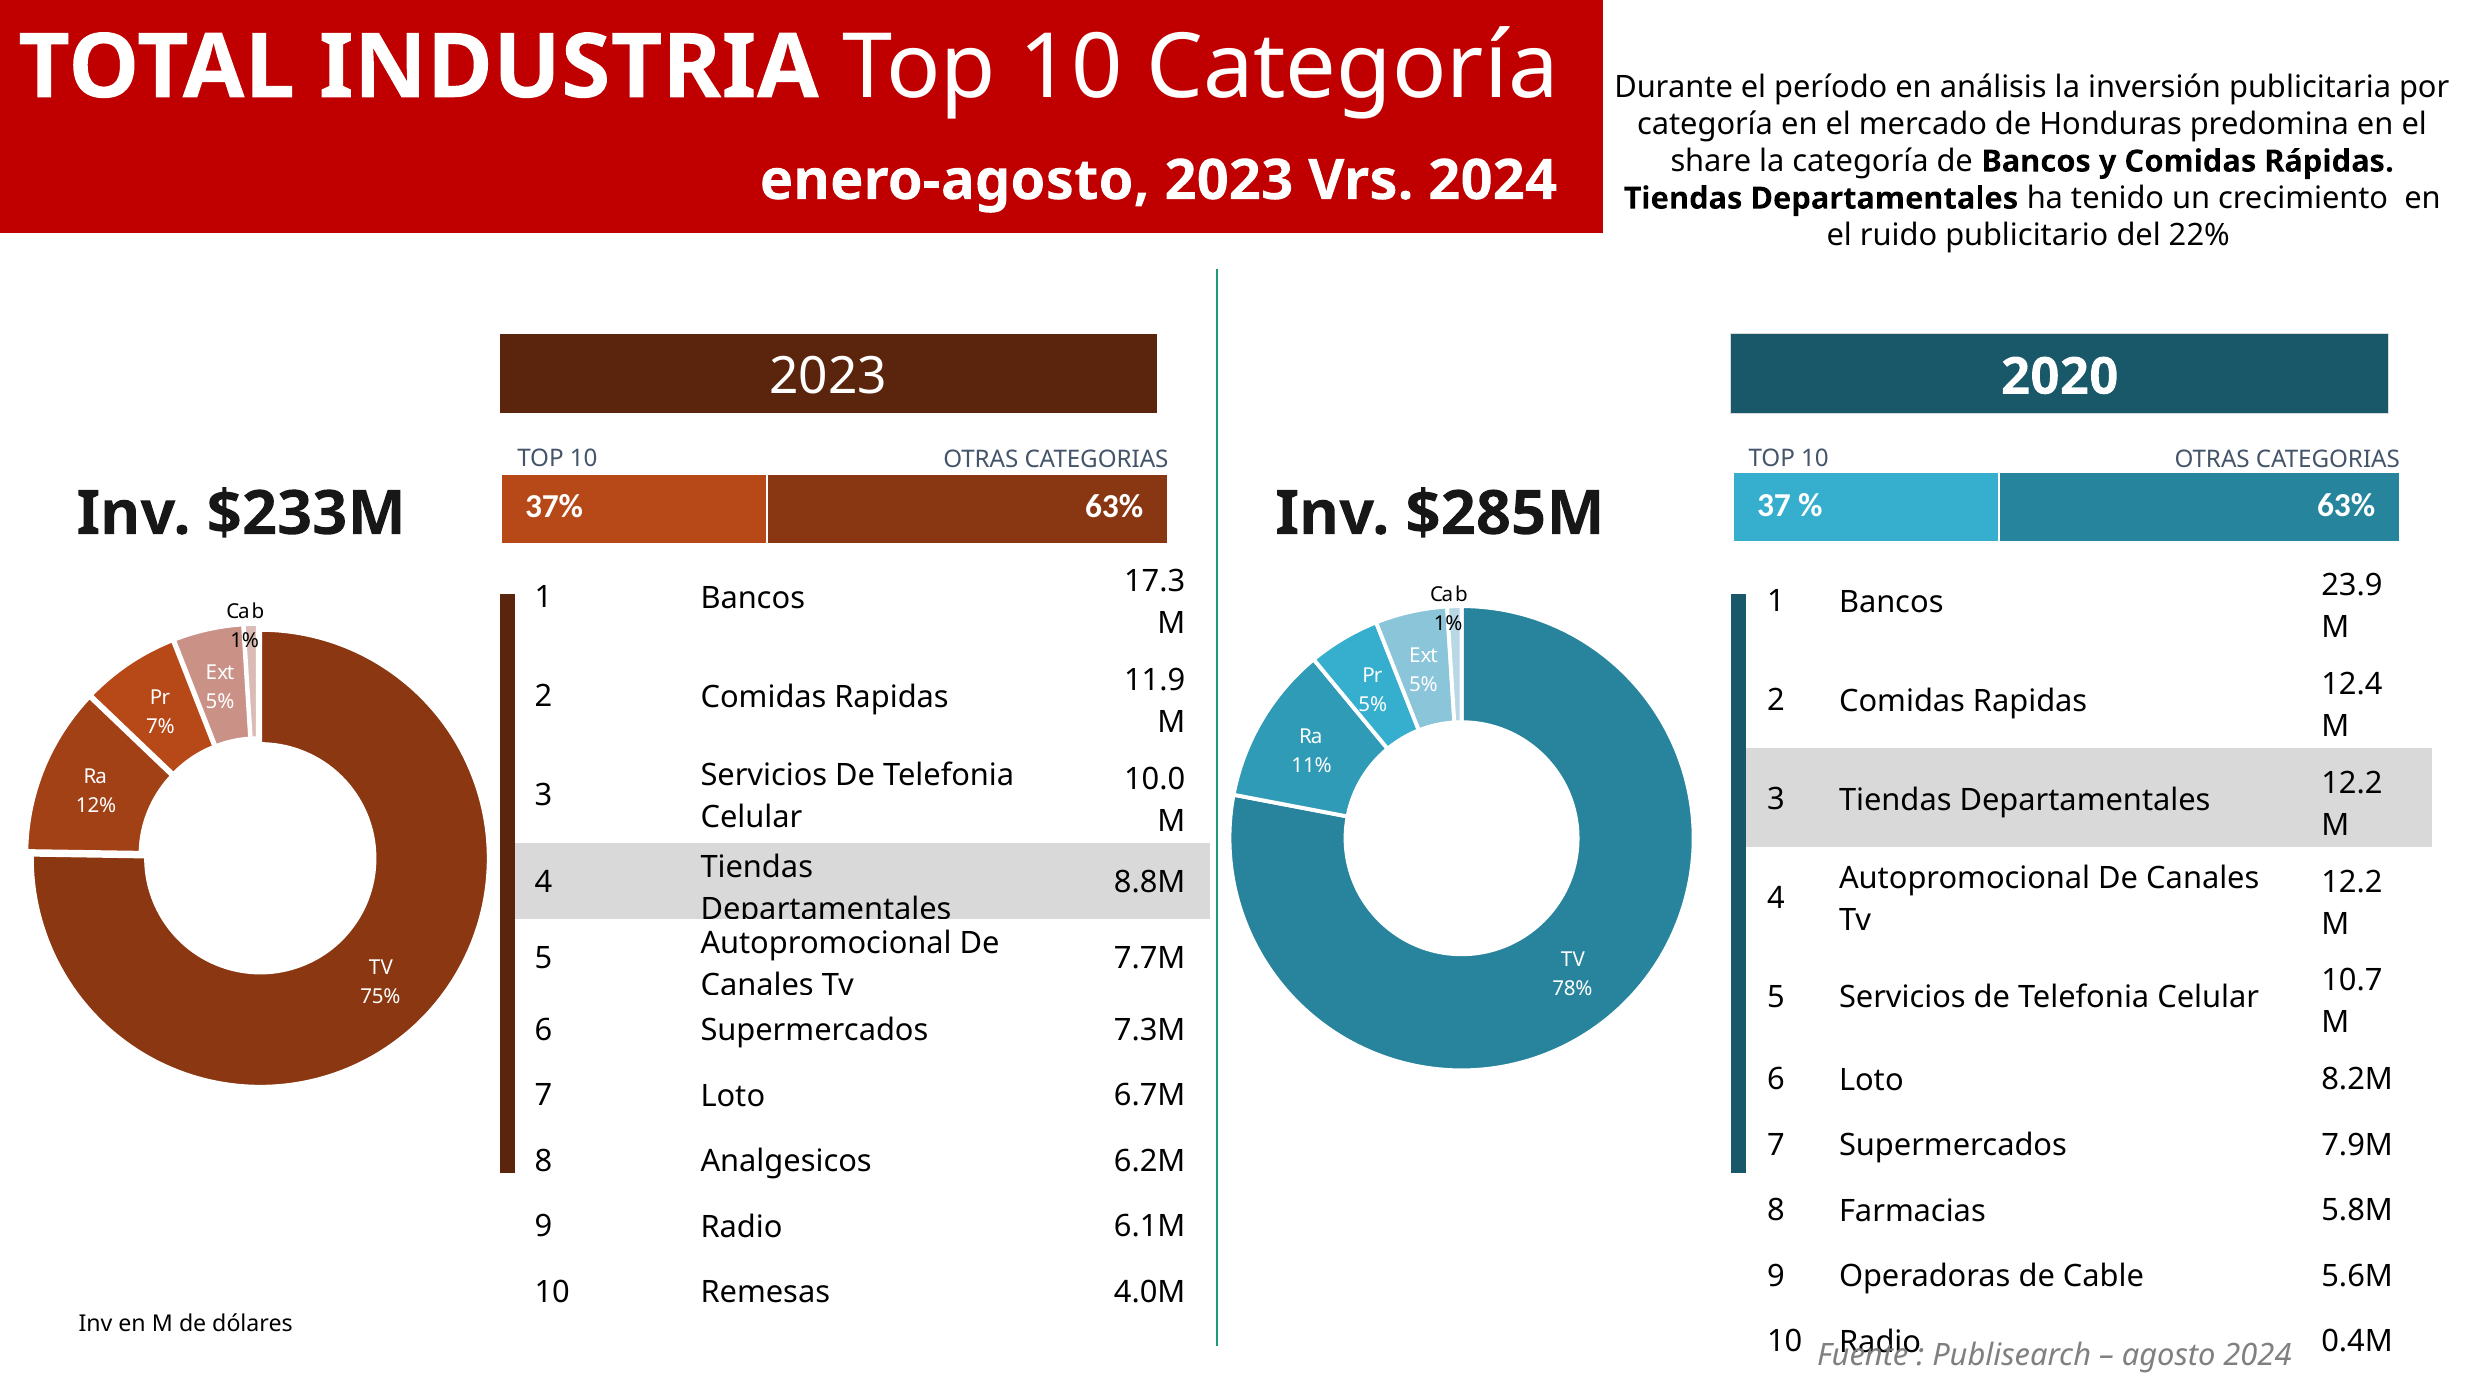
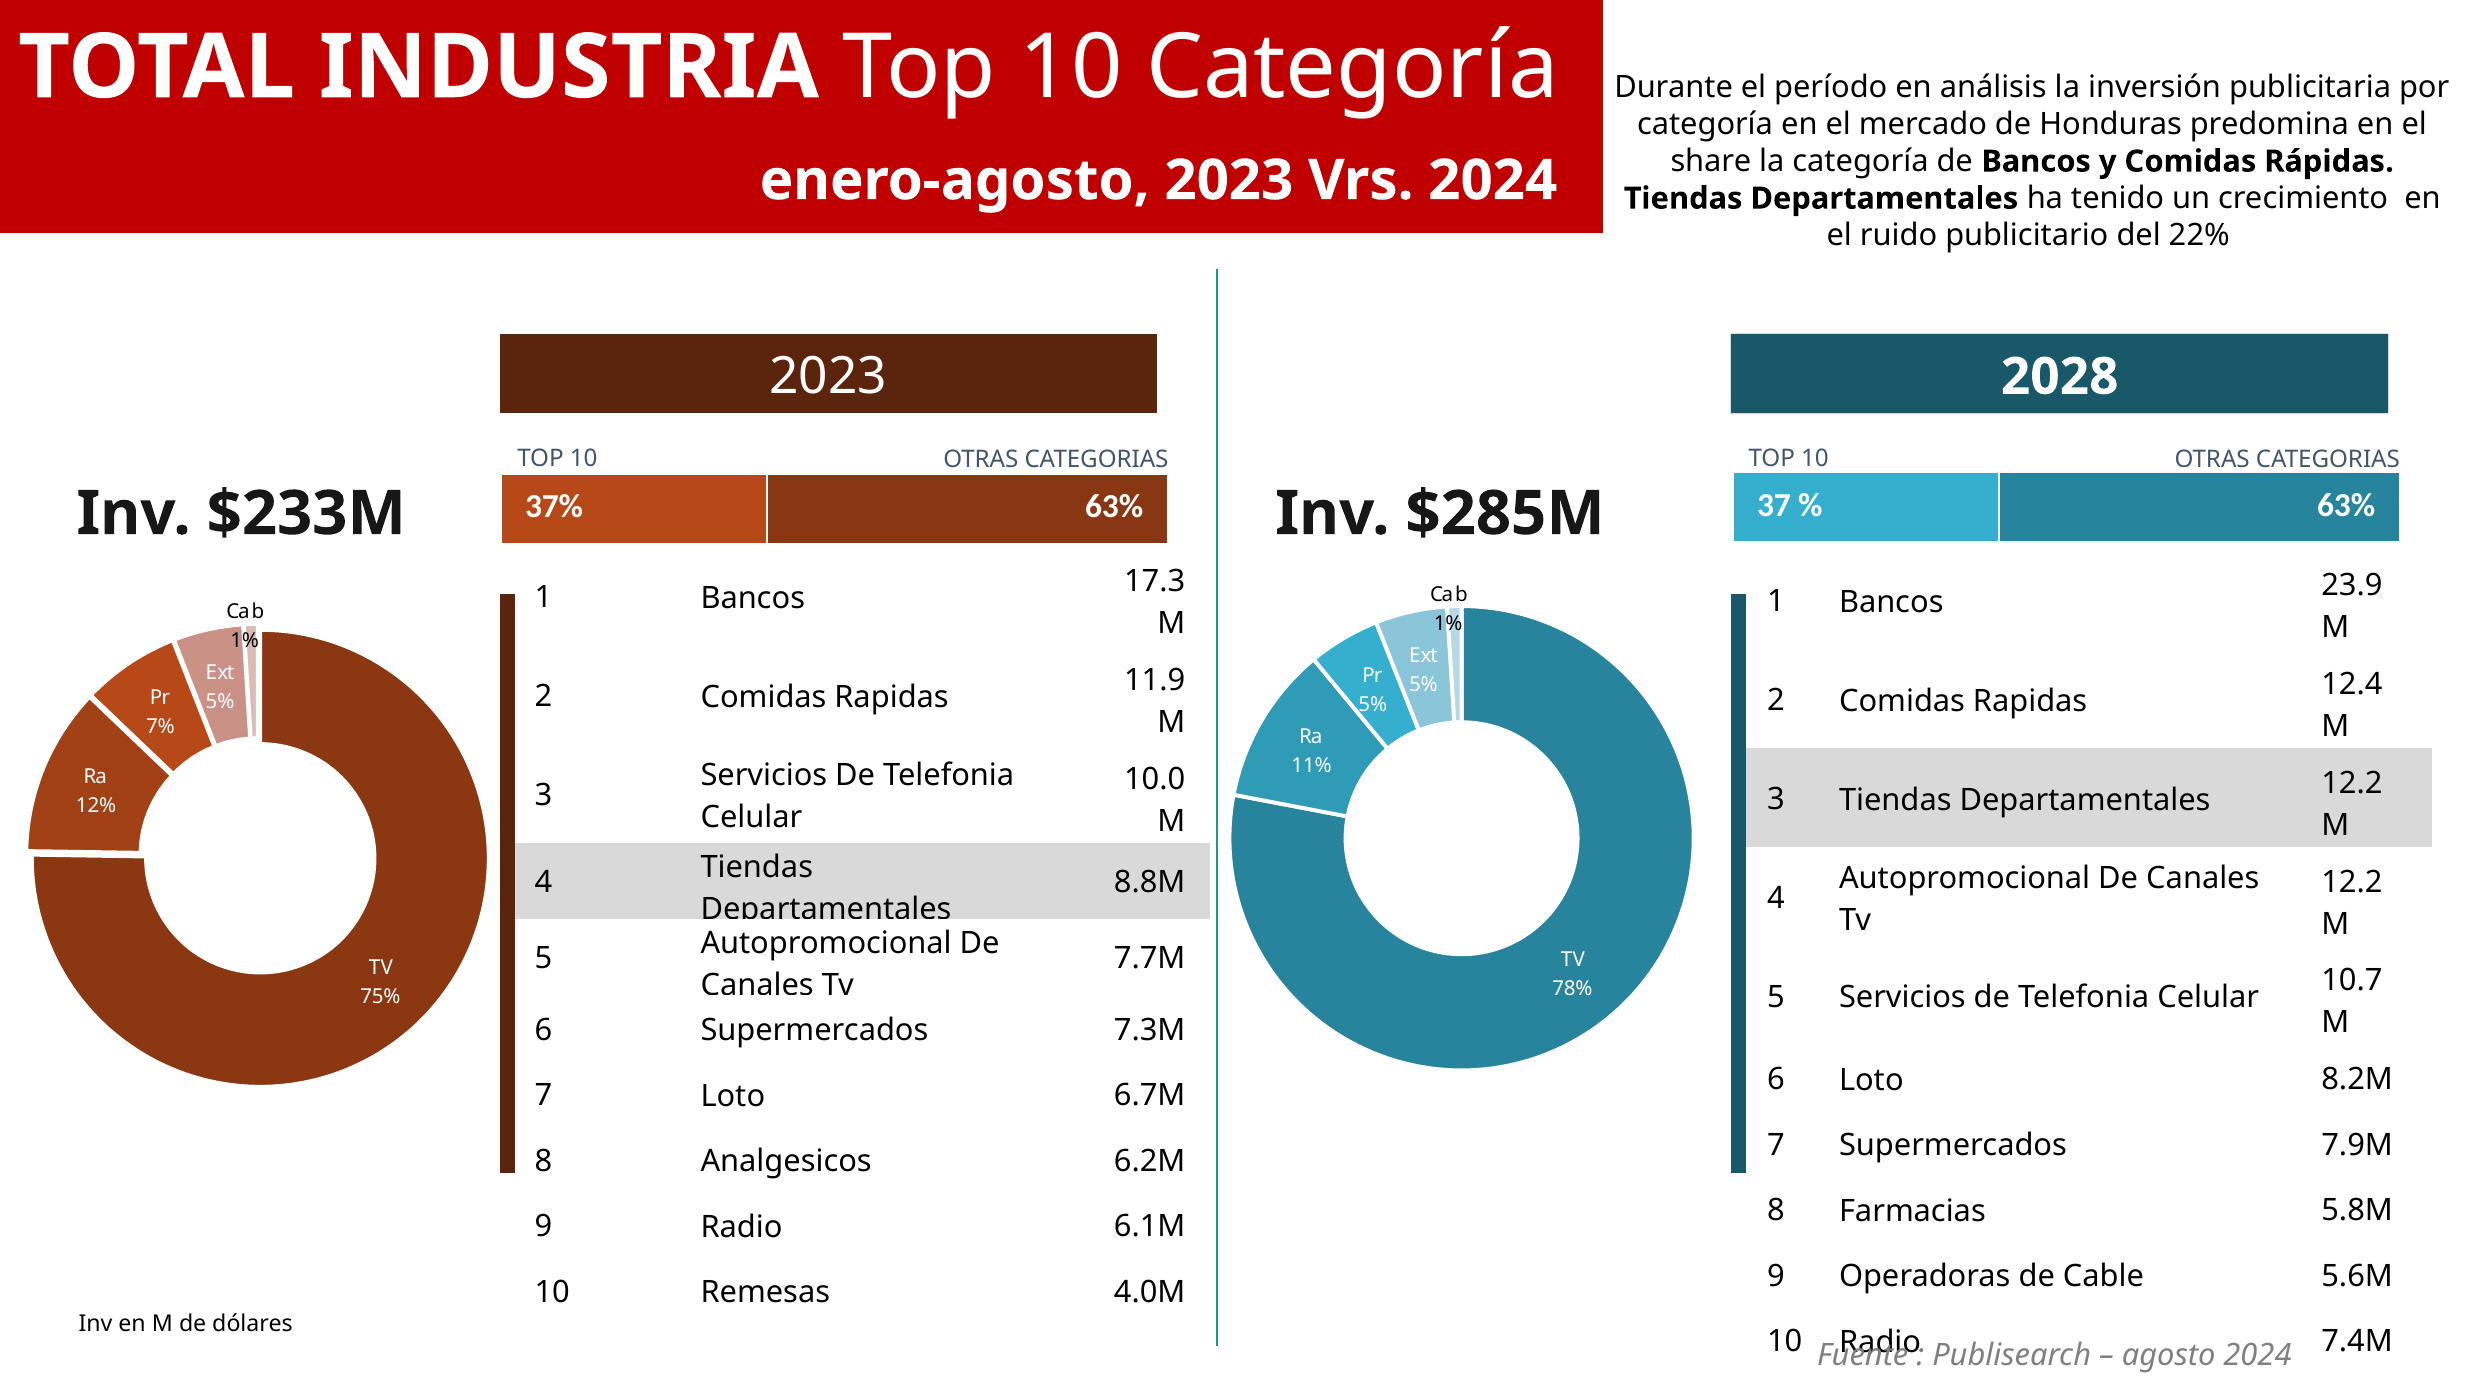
2020: 2020 -> 2028 (2060, 377)
0.4M: 0.4M -> 7.4M (2357, 1341)
